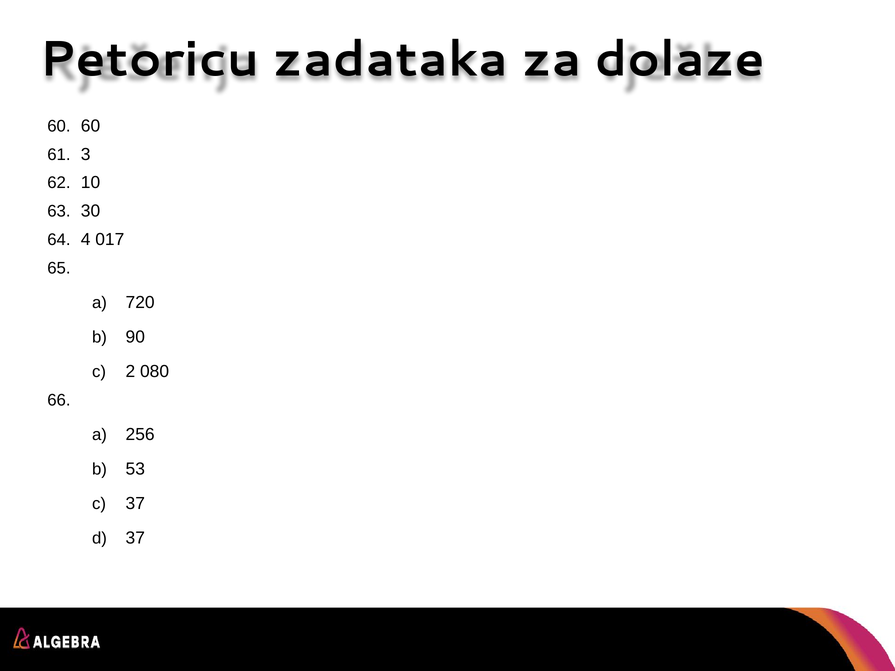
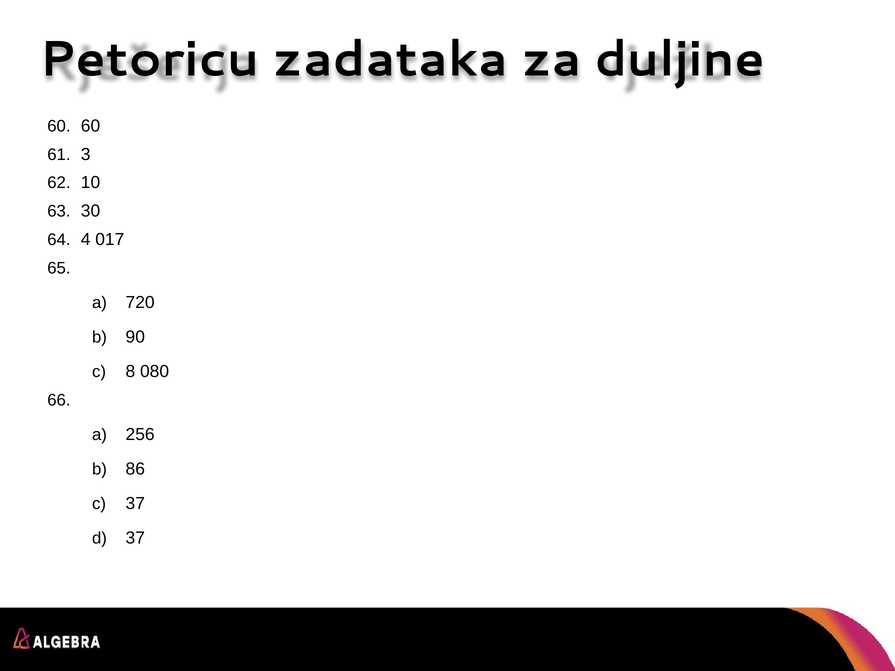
dolaze: dolaze -> duljine (680, 59)
2: 2 -> 8 (130, 372)
53: 53 -> 86 (135, 469)
